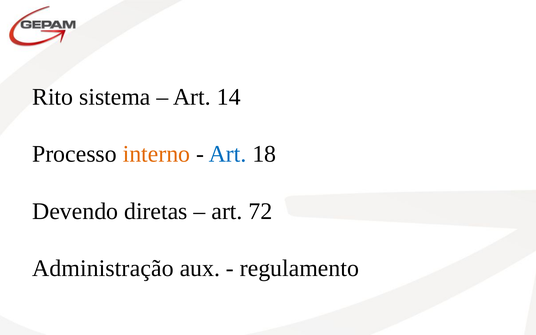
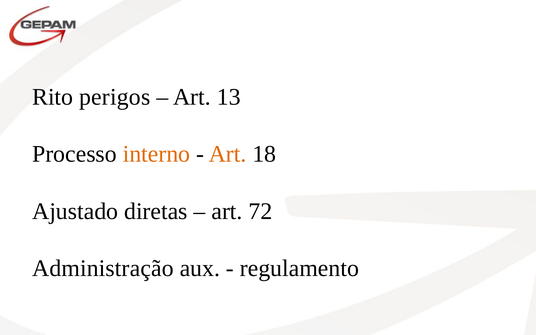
sistema: sistema -> perigos (115, 97)
14: 14 -> 13 (229, 97)
Art colour: blue -> orange (228, 154)
Devendo: Devendo -> Ajustado (75, 211)
